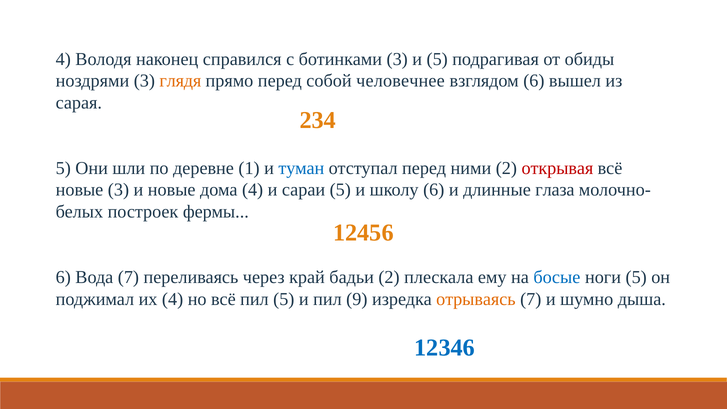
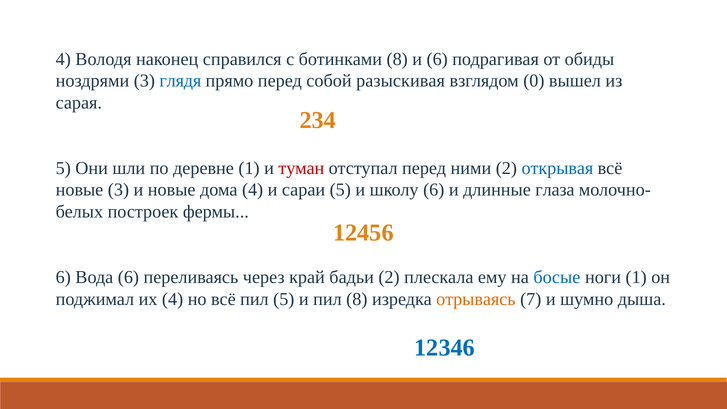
ботинками 3: 3 -> 8 (397, 59)
и 5: 5 -> 6 (437, 59)
глядя colour: orange -> blue (180, 81)
человечнее: человечнее -> разыскивая (401, 81)
взглядом 6: 6 -> 0 (534, 81)
туман colour: blue -> red (301, 168)
открывая colour: red -> blue (557, 168)
Вода 7: 7 -> 6 (128, 277)
ноги 5: 5 -> 1 (636, 277)
пил 9: 9 -> 8 (357, 299)
